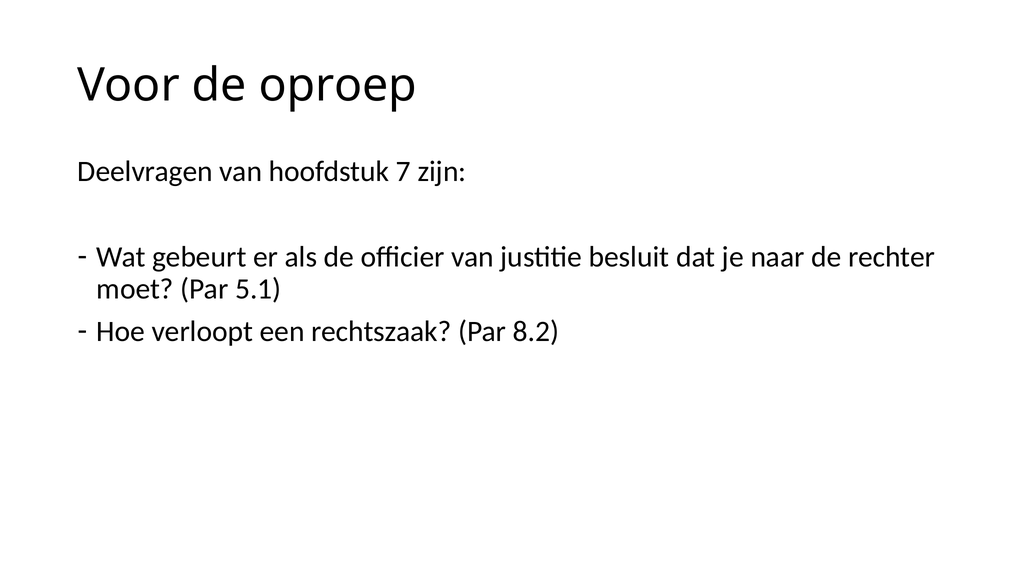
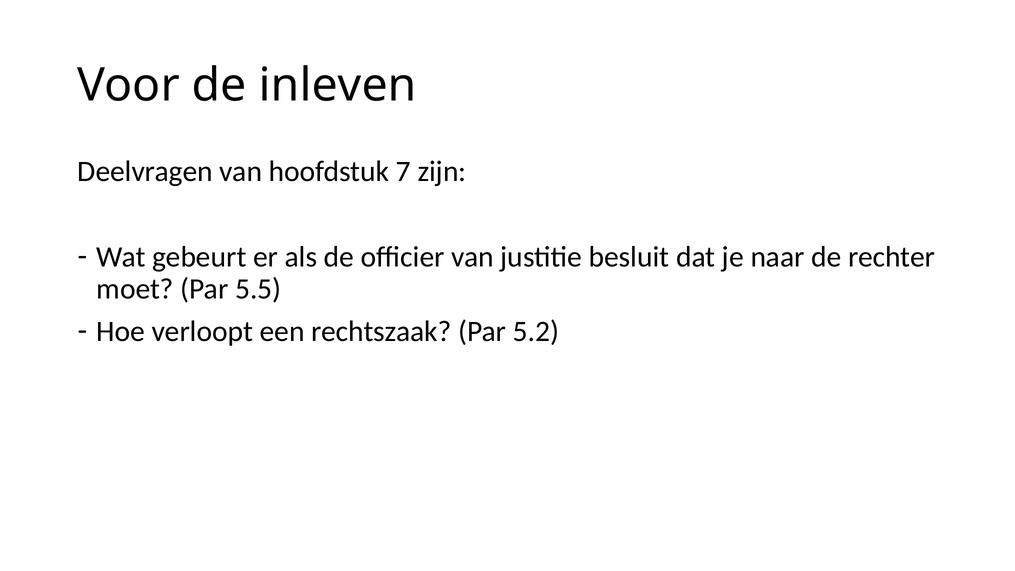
oproep: oproep -> inleven (338, 85)
5.1: 5.1 -> 5.5 (258, 289)
8.2: 8.2 -> 5.2 (536, 331)
